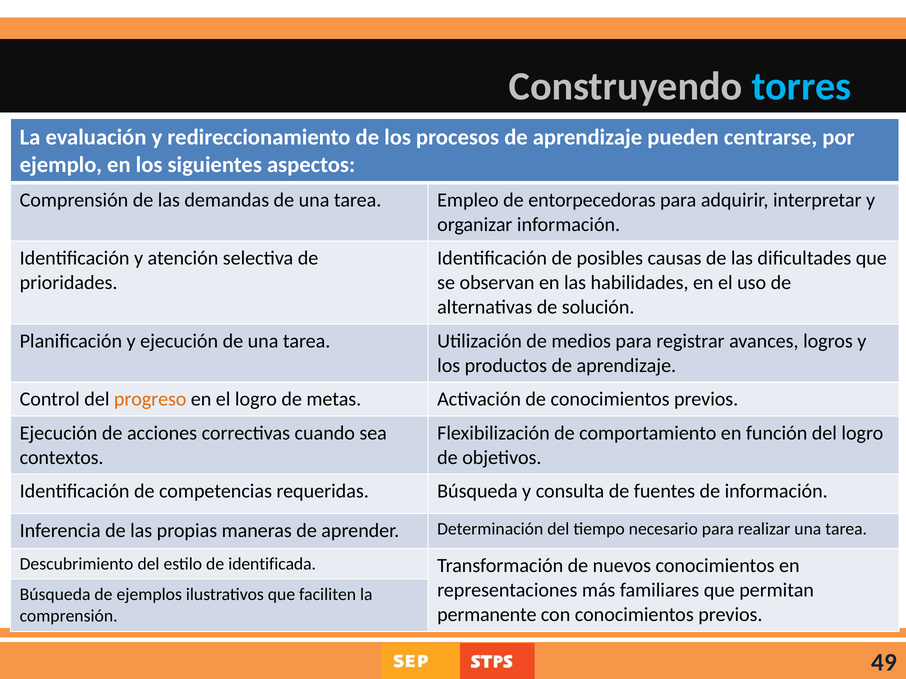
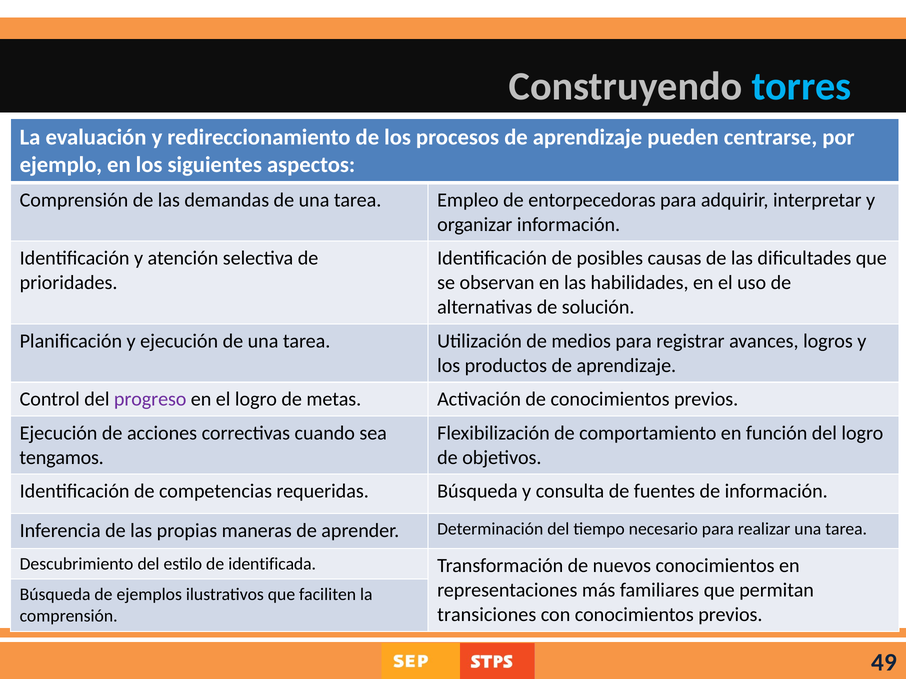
progreso colour: orange -> purple (150, 400)
contextos: contextos -> tengamos (62, 458)
permanente: permanente -> transiciones (487, 615)
